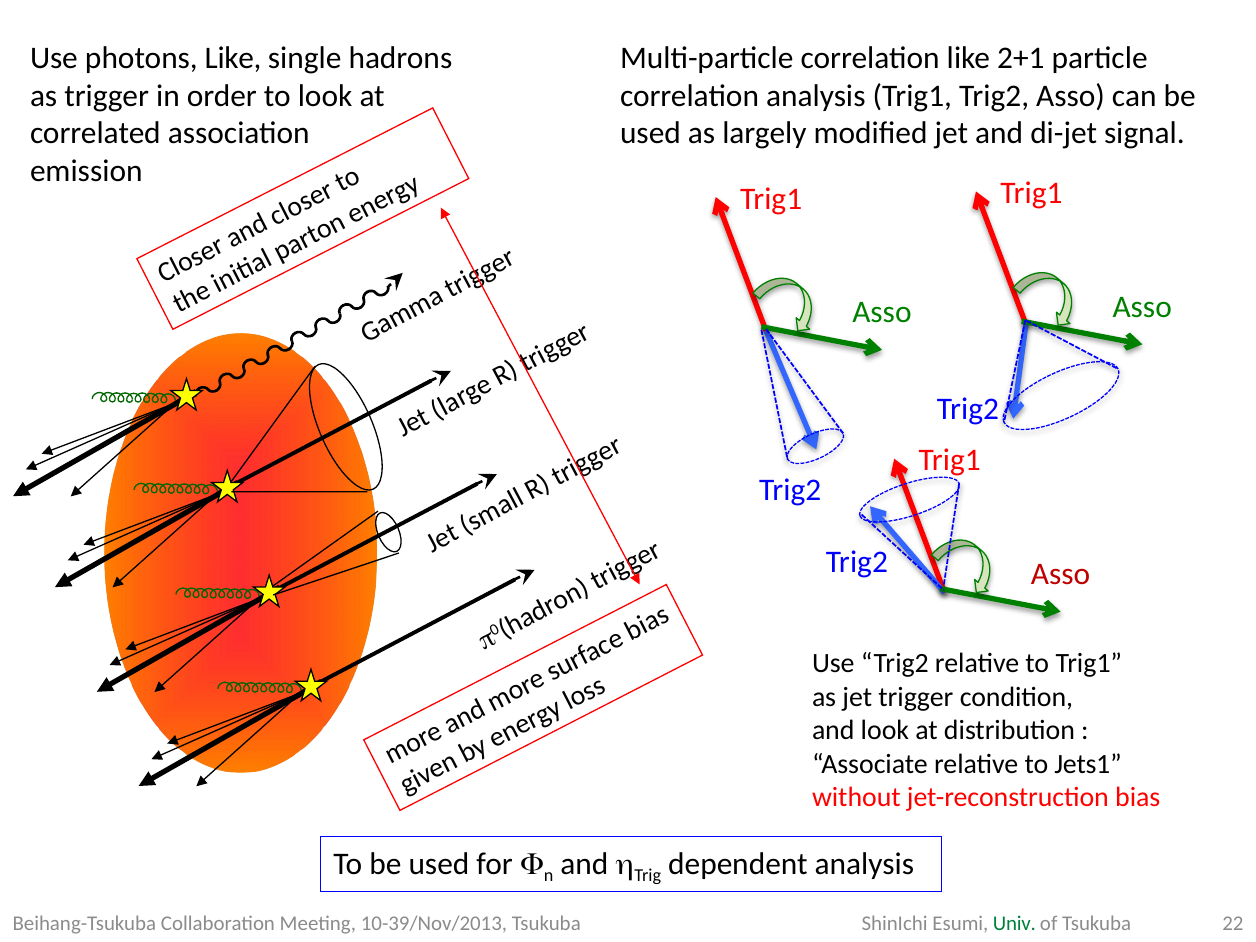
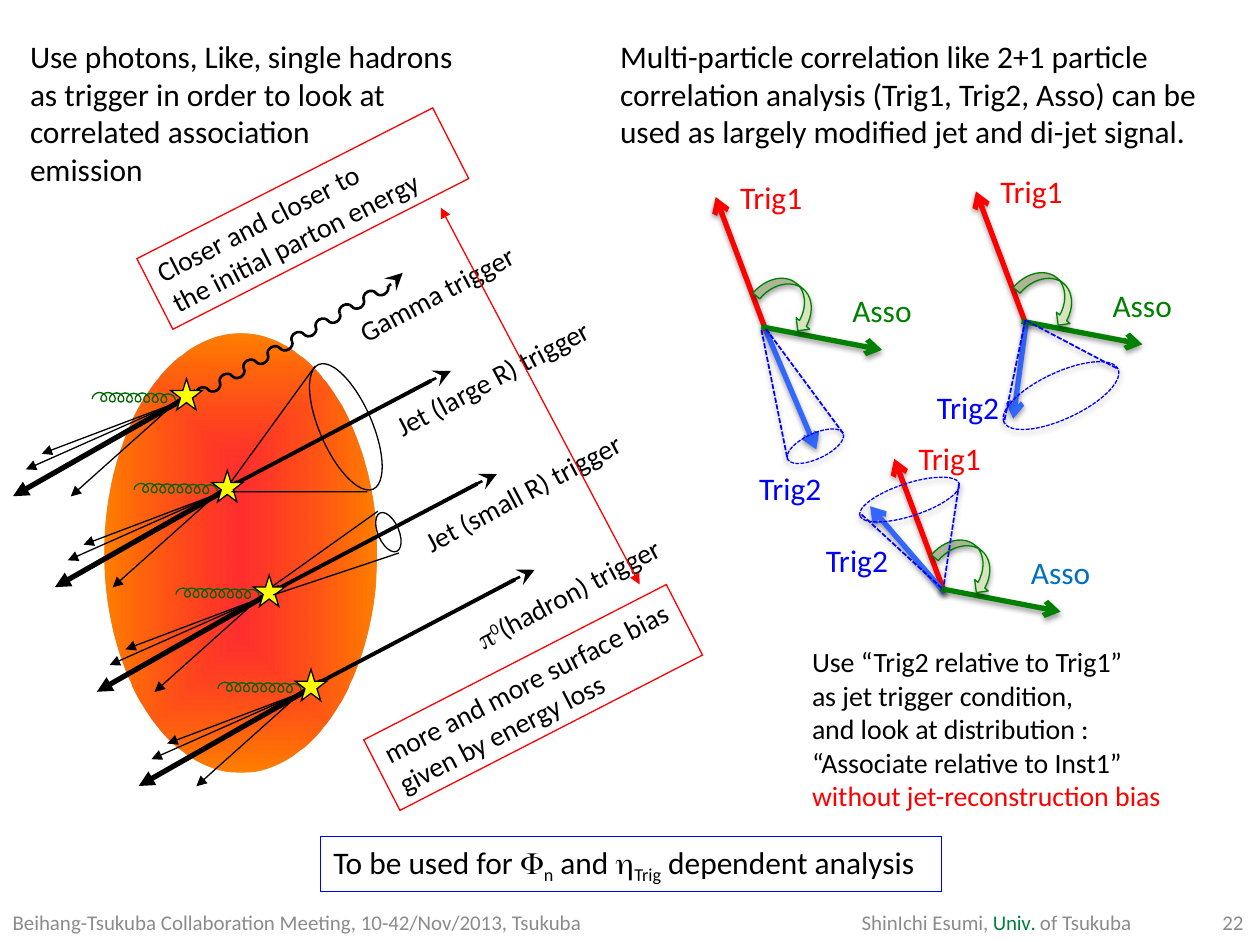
Asso colour: red -> blue (1061, 574)
Jets1: Jets1 -> Inst1 (1088, 764)
10-39/Nov/2013: 10-39/Nov/2013 -> 10-42/Nov/2013 (434, 923)
